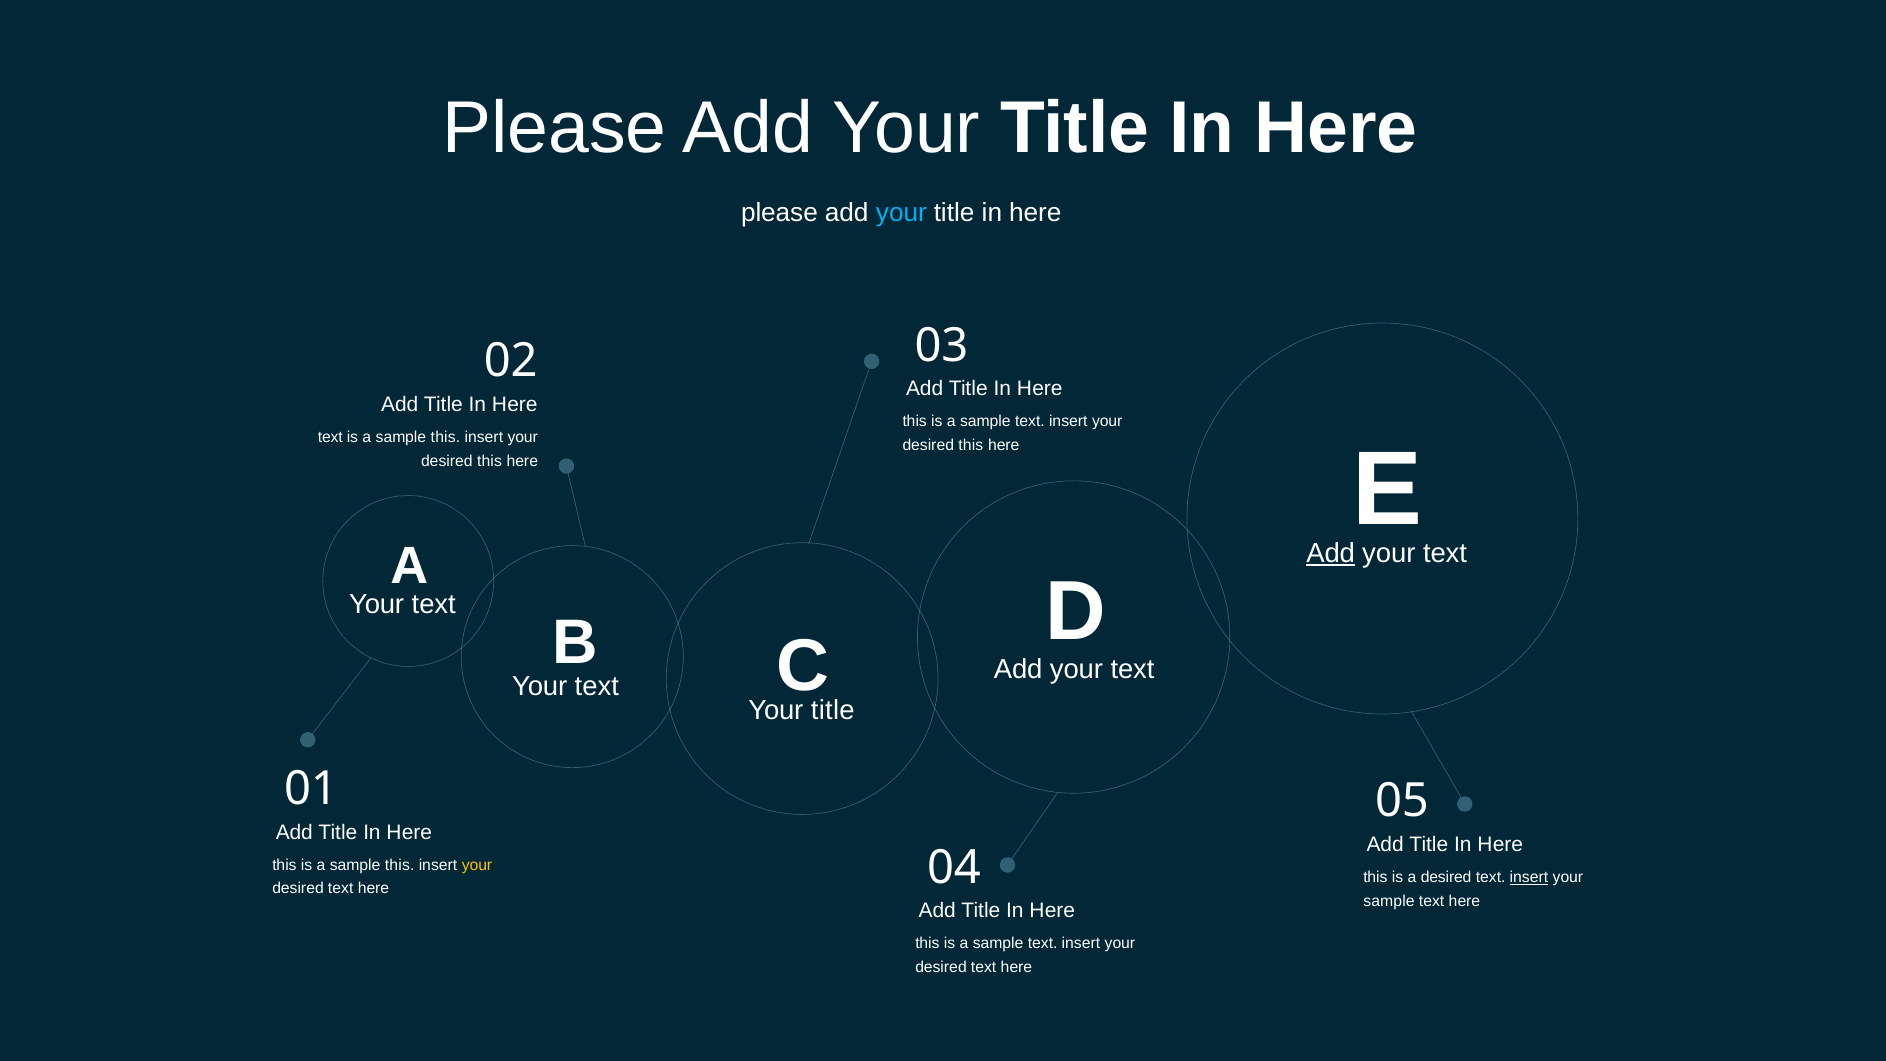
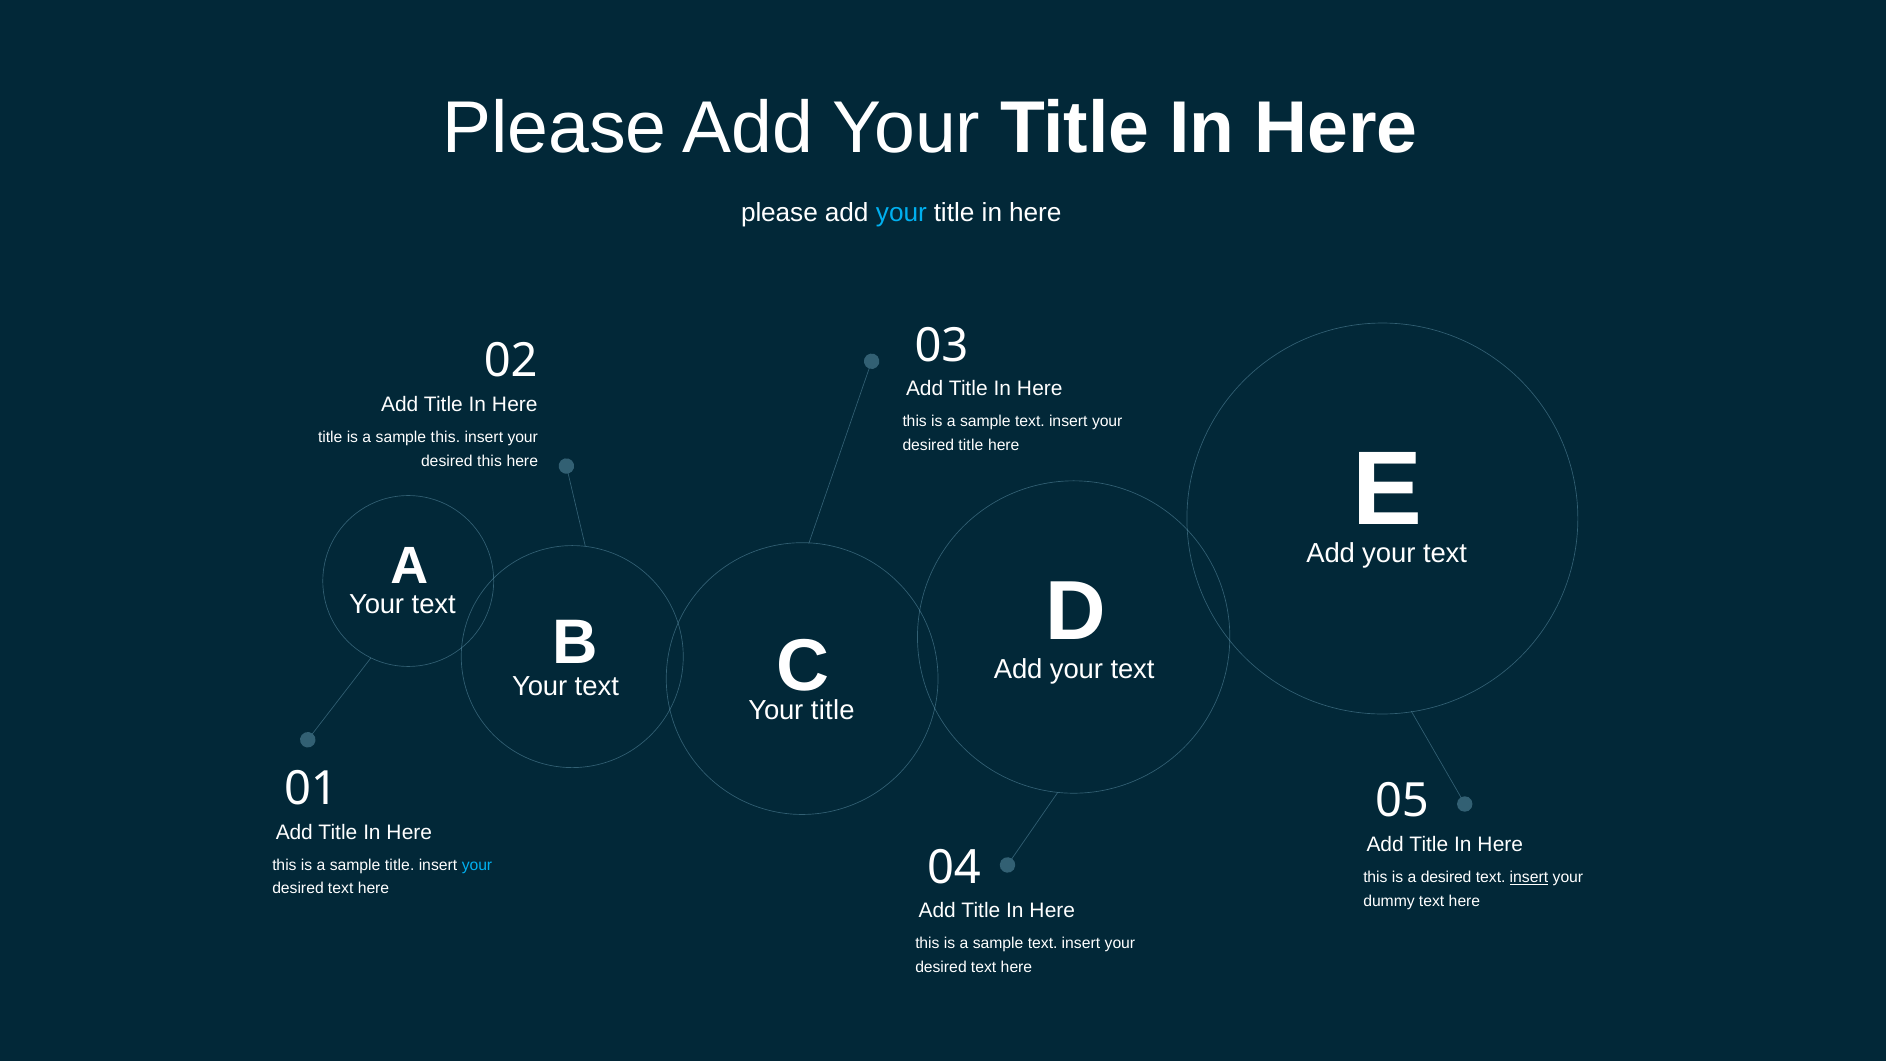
text: text -> title (330, 437)
this: this -> title (971, 445)
Add underline: present -> none (1331, 553)
this: this -> title (400, 865)
your colour: yellow -> light blue (477, 865)
sample: sample -> dummy (1389, 901)
